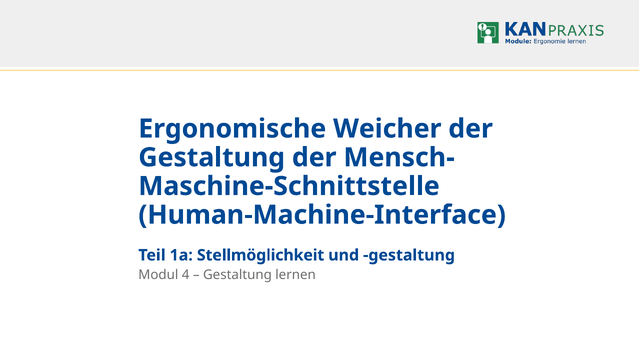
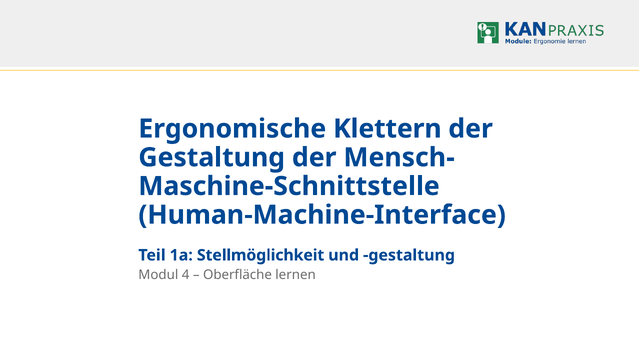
Weicher: Weicher -> Klettern (387, 129)
Gestaltung: Gestaltung -> Oberfläche (237, 275)
